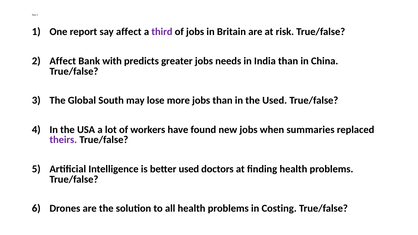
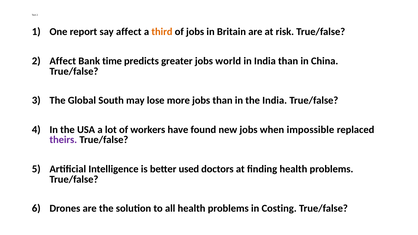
third colour: purple -> orange (162, 32)
with: with -> time (112, 61)
needs: needs -> world (228, 61)
the Used: Used -> India (275, 101)
summaries: summaries -> impossible (310, 130)
